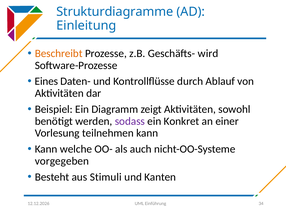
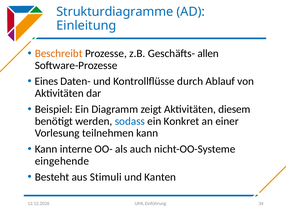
wird: wird -> allen (208, 54)
sowohl: sowohl -> diesem (234, 109)
sodass colour: purple -> blue (130, 121)
welche: welche -> interne (76, 149)
vorgegeben: vorgegeben -> eingehende (62, 161)
